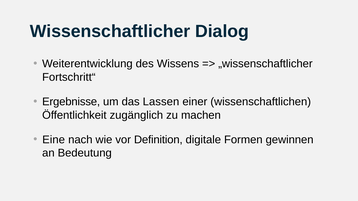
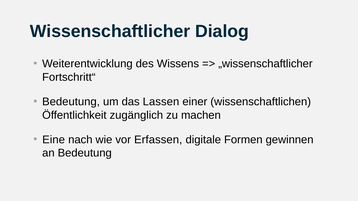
Ergebnisse: Ergebnisse -> Bedeutung (71, 102)
Definition: Definition -> Erfassen (158, 140)
